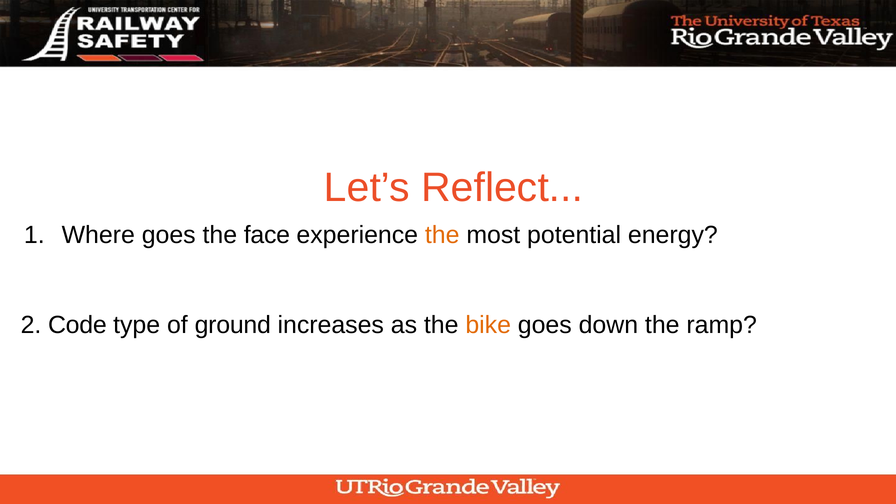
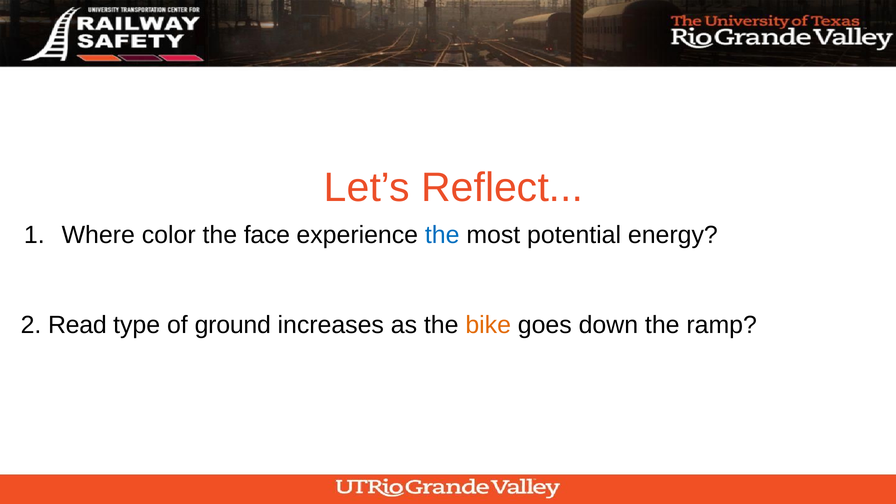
Where goes: goes -> color (169, 235)
the colour: orange -> blue (442, 235)
Code: Code -> Read (77, 325)
